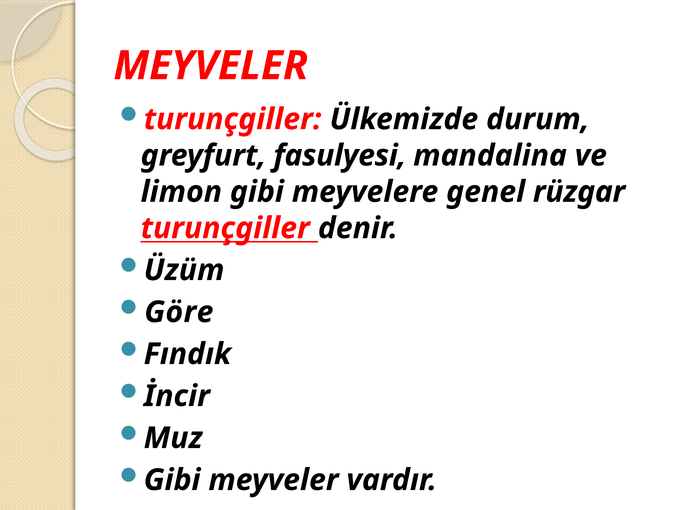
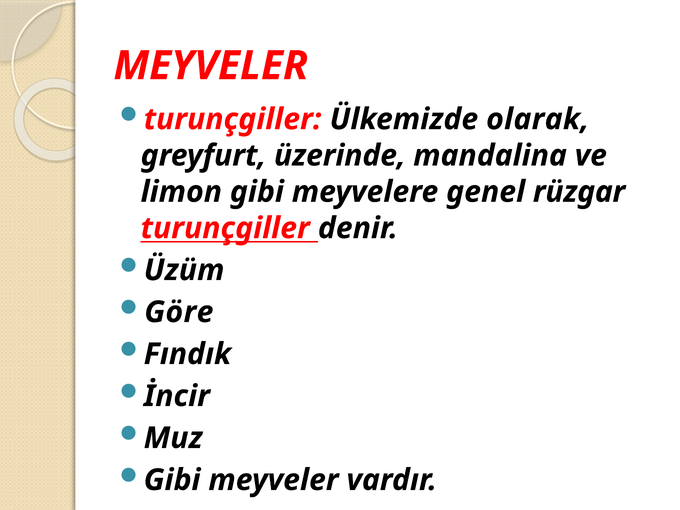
durum: durum -> olarak (538, 119)
fasulyesi: fasulyesi -> üzerinde (340, 156)
